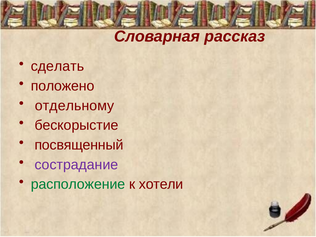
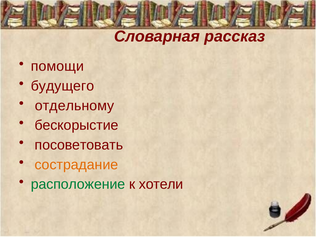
сделать: сделать -> помощи (57, 66)
положено: положено -> будущего (63, 86)
посвященный: посвященный -> посоветовать (79, 145)
сострадание colour: purple -> orange (76, 165)
